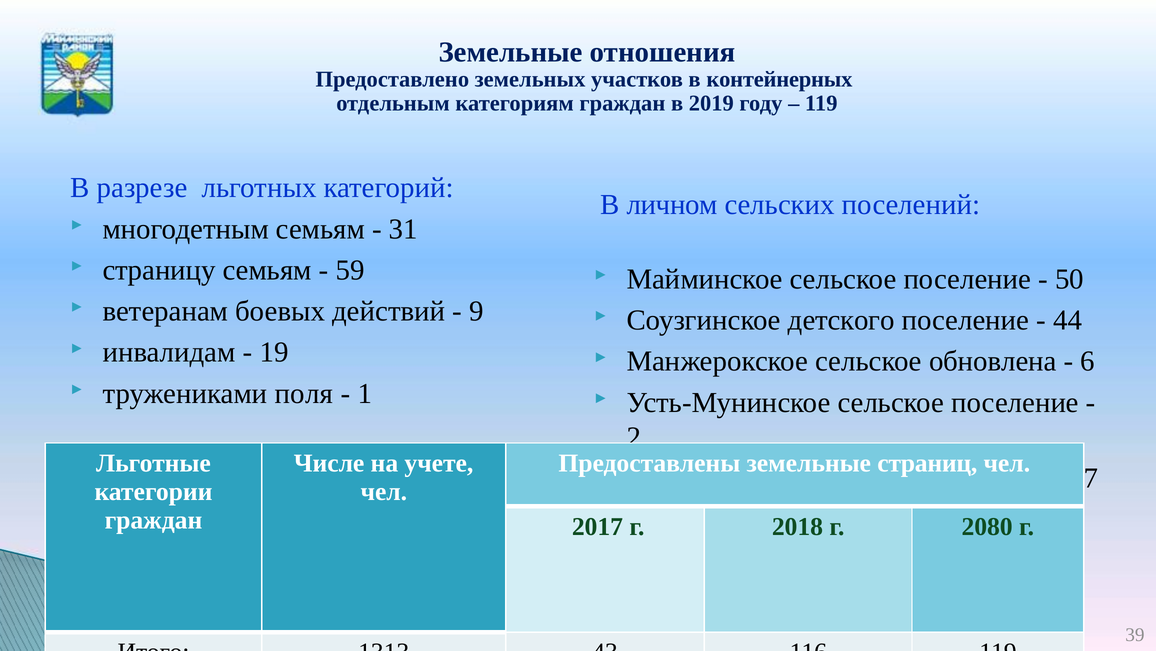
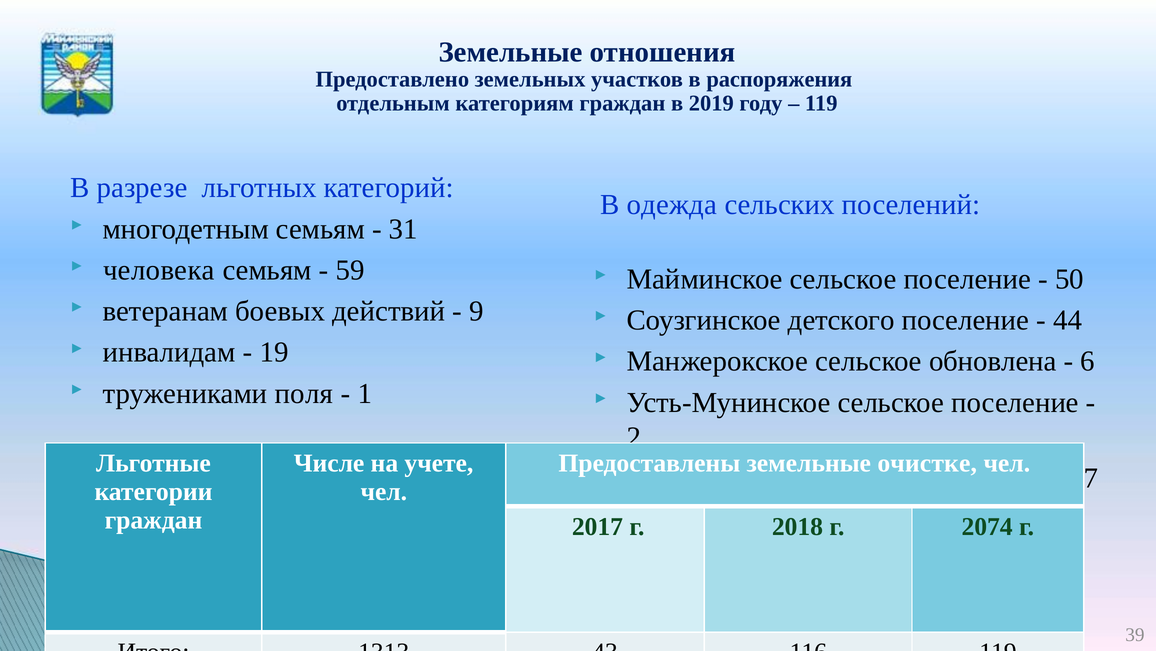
контейнерных: контейнерных -> распоряжения (779, 79)
личном: личном -> одежда (672, 204)
страницу: страницу -> человека (159, 270)
страниц: страниц -> очистке (927, 463)
2080: 2080 -> 2074 (987, 526)
